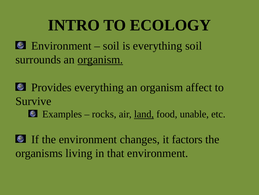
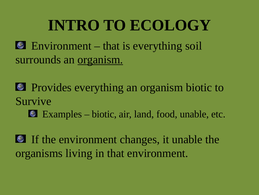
soil: soil -> that (111, 46)
organism affect: affect -> biotic (199, 87)
rocks: rocks -> biotic (104, 114)
land underline: present -> none (144, 114)
it factors: factors -> unable (187, 139)
